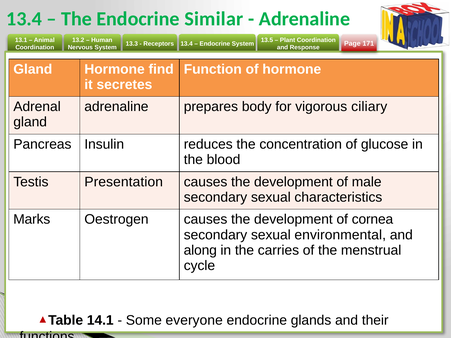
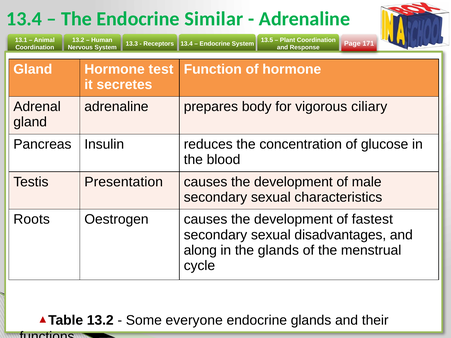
find: find -> test (161, 69)
Marks: Marks -> Roots (32, 220)
cornea: cornea -> fastest (372, 220)
environmental: environmental -> disadvantages (340, 235)
the carries: carries -> glands (278, 250)
14.1: 14.1 -> 13.2 (100, 320)
